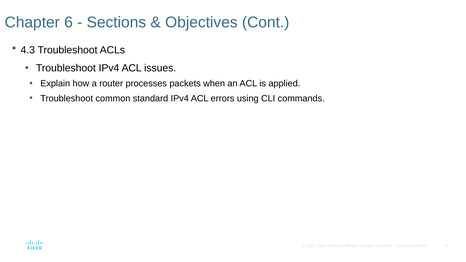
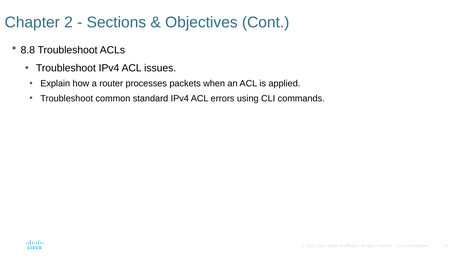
6: 6 -> 2 (69, 22)
4.3: 4.3 -> 8.8 (28, 50)
